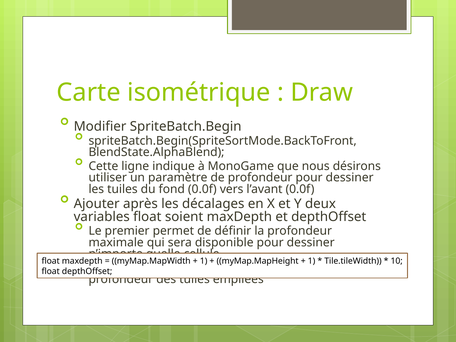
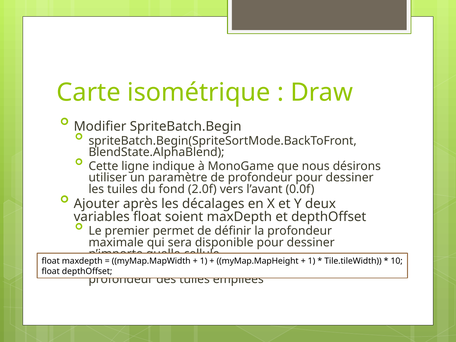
fond 0.0f: 0.0f -> 2.0f (202, 189)
